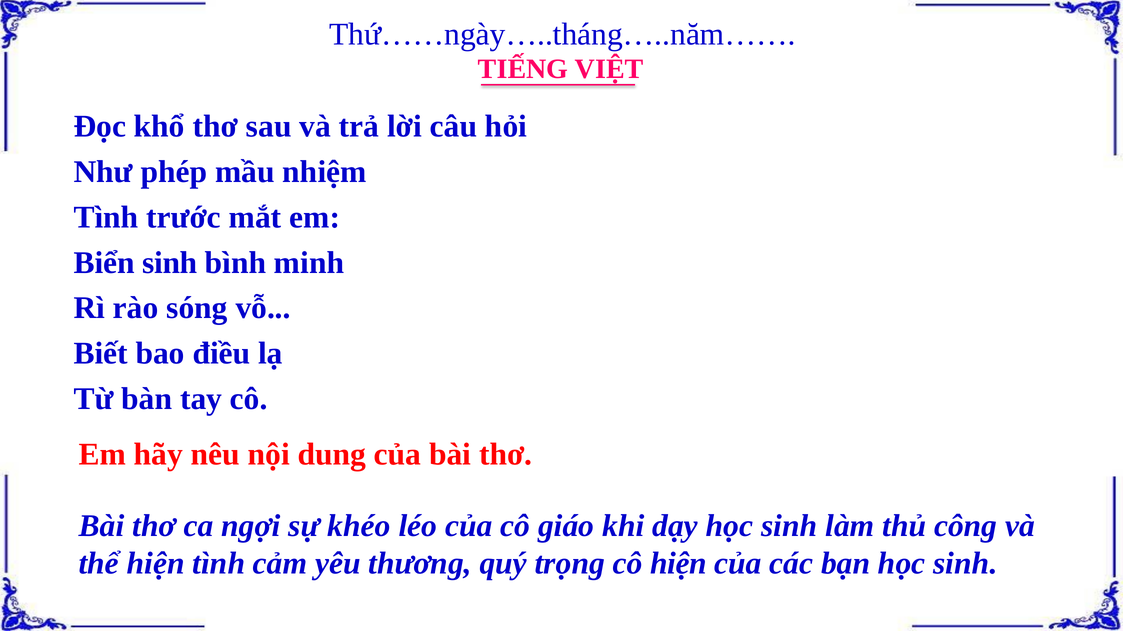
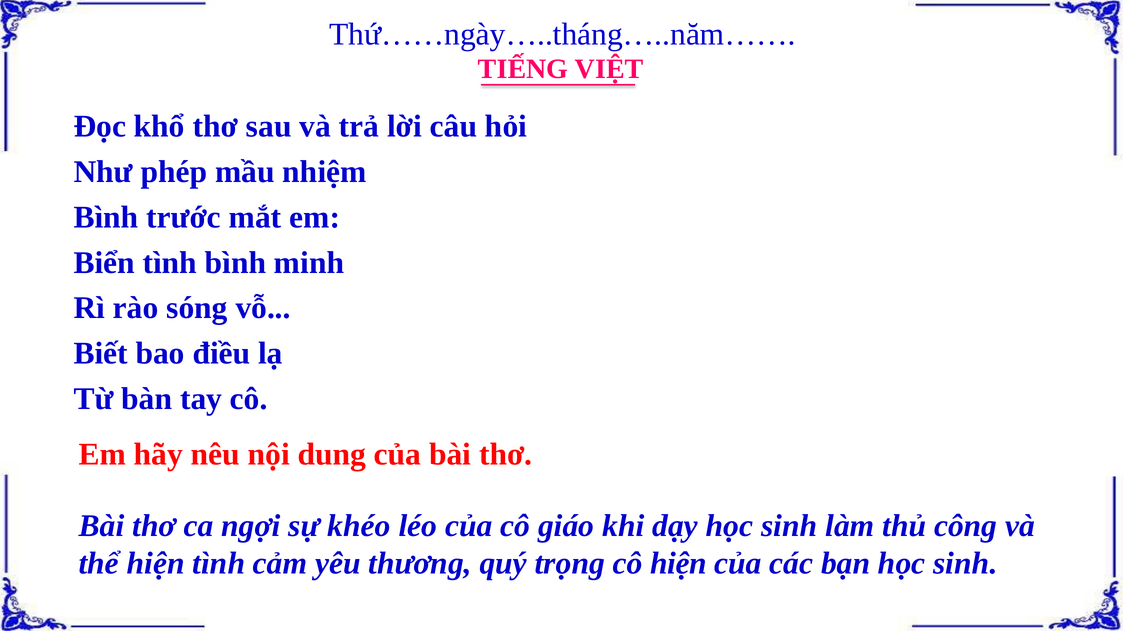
Tình: Tình -> Bình (106, 217)
Biển sinh: sinh -> tình (170, 263)
